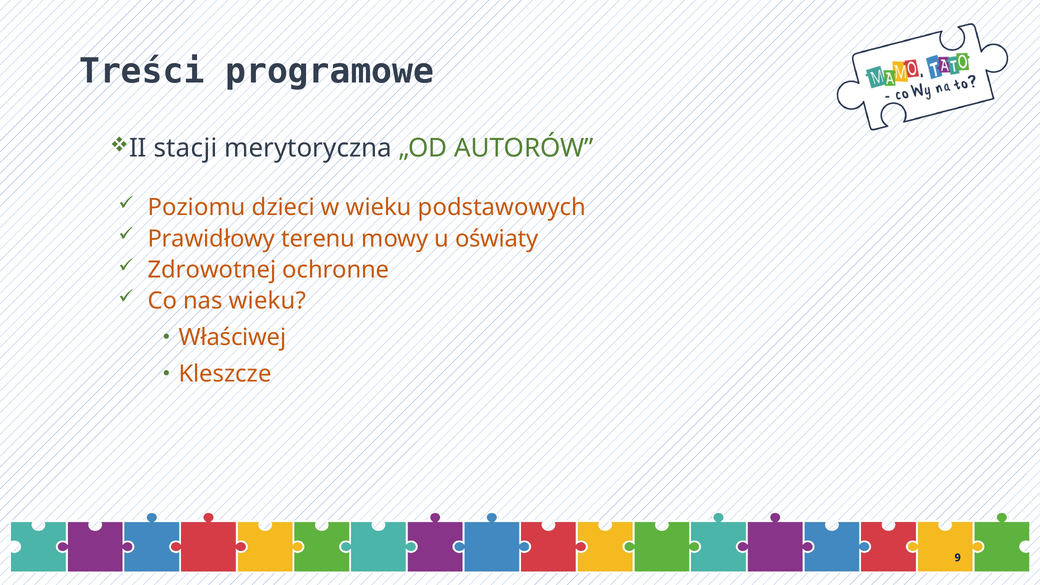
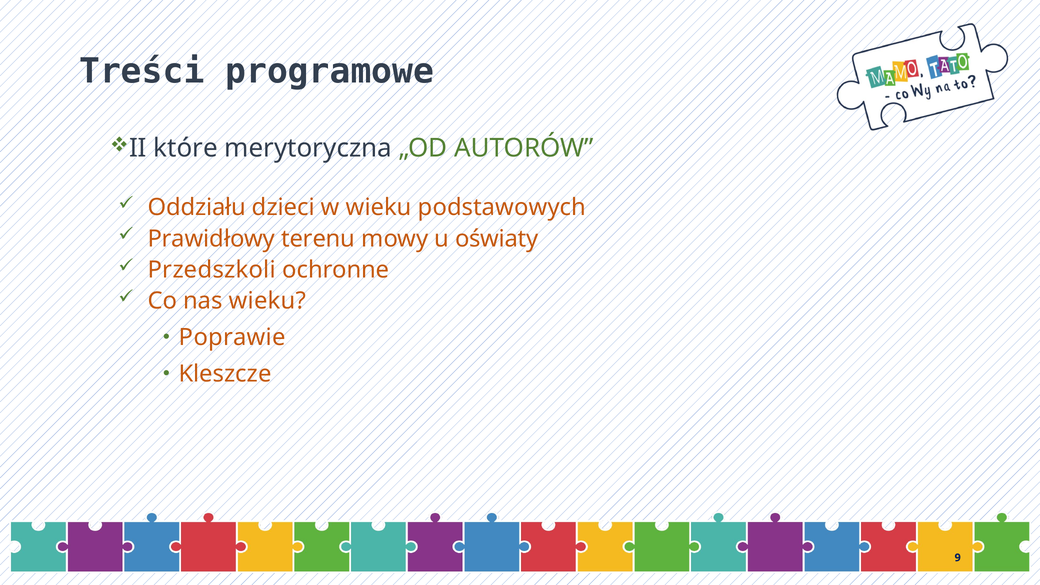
stacji: stacji -> które (186, 148)
Poziomu: Poziomu -> Oddziału (197, 208)
Zdrowotnej: Zdrowotnej -> Przedszkoli (212, 270)
Właściwej: Właściwej -> Poprawie (232, 337)
